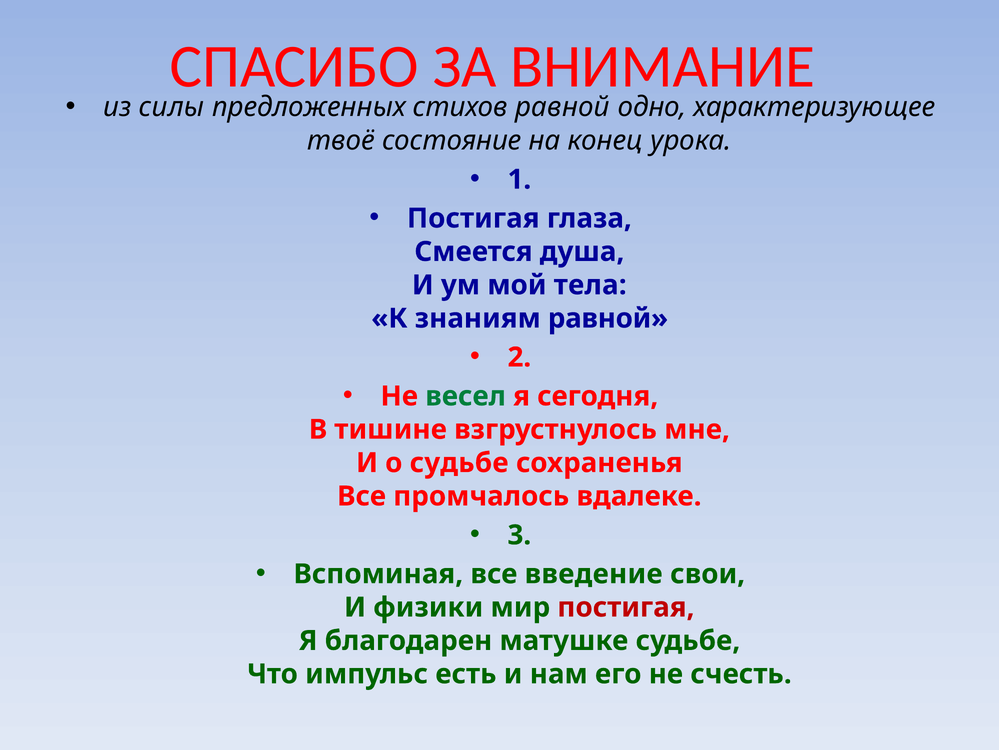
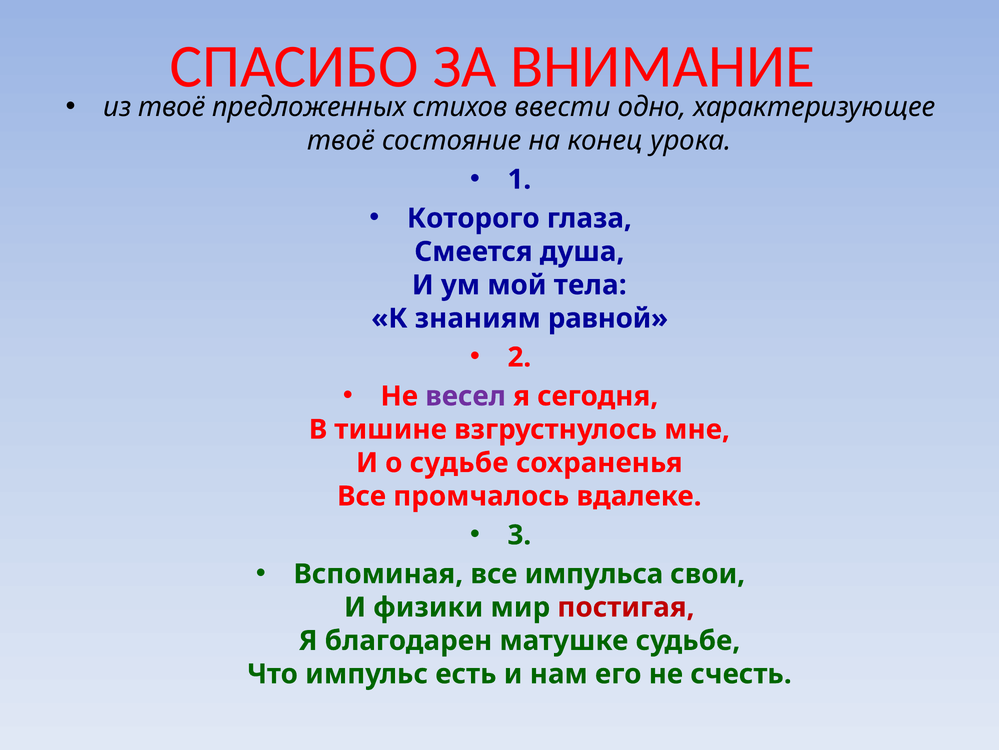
из силы: силы -> твоё (172, 107)
стихов равной: равной -> ввести (563, 107)
Постигая: Постигая -> Которого (473, 218)
весел colour: green -> purple (466, 396)
введение: введение -> импульса (594, 573)
